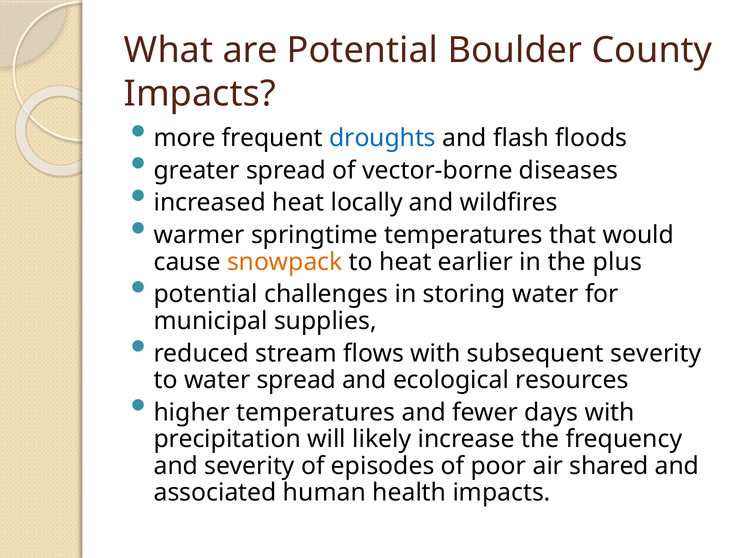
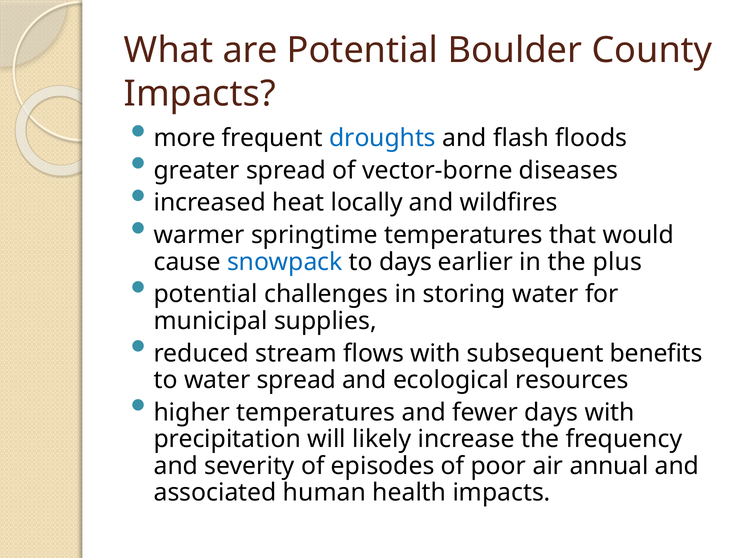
snowpack colour: orange -> blue (285, 262)
to heat: heat -> days (405, 262)
subsequent severity: severity -> benefits (656, 353)
shared: shared -> annual (609, 465)
